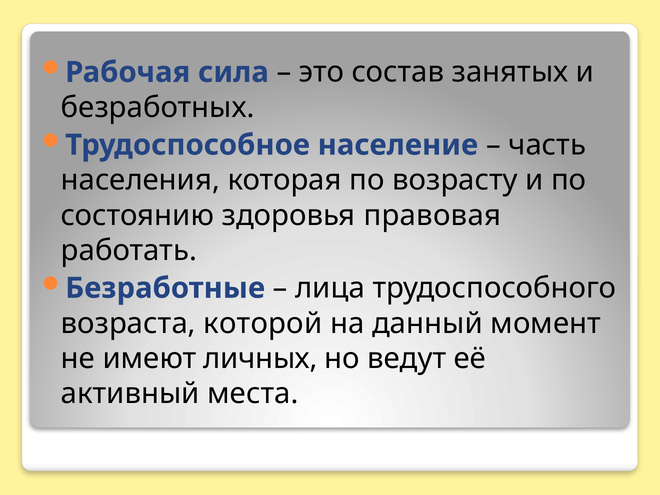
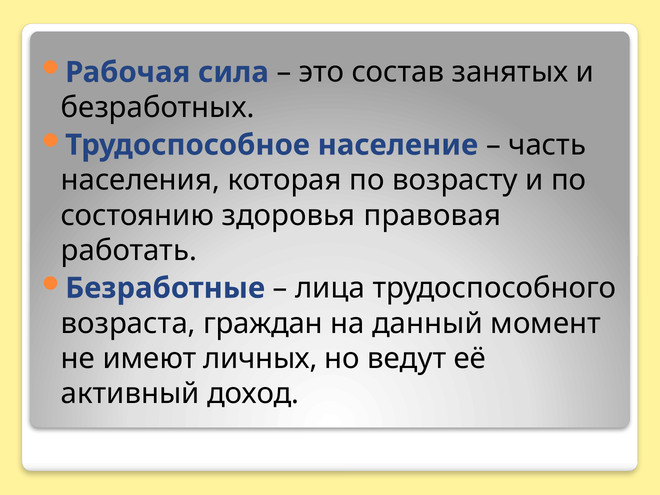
которой: которой -> граждан (263, 323)
места: места -> доход (253, 394)
